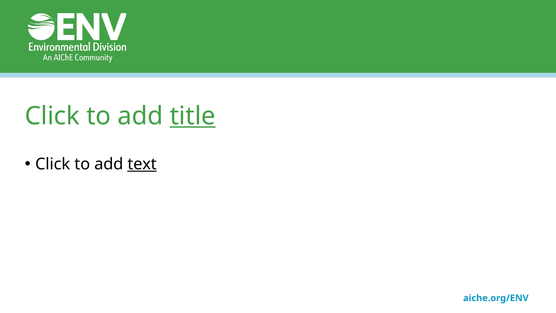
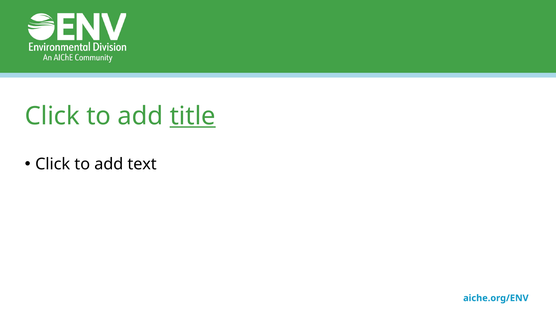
text underline: present -> none (142, 164)
